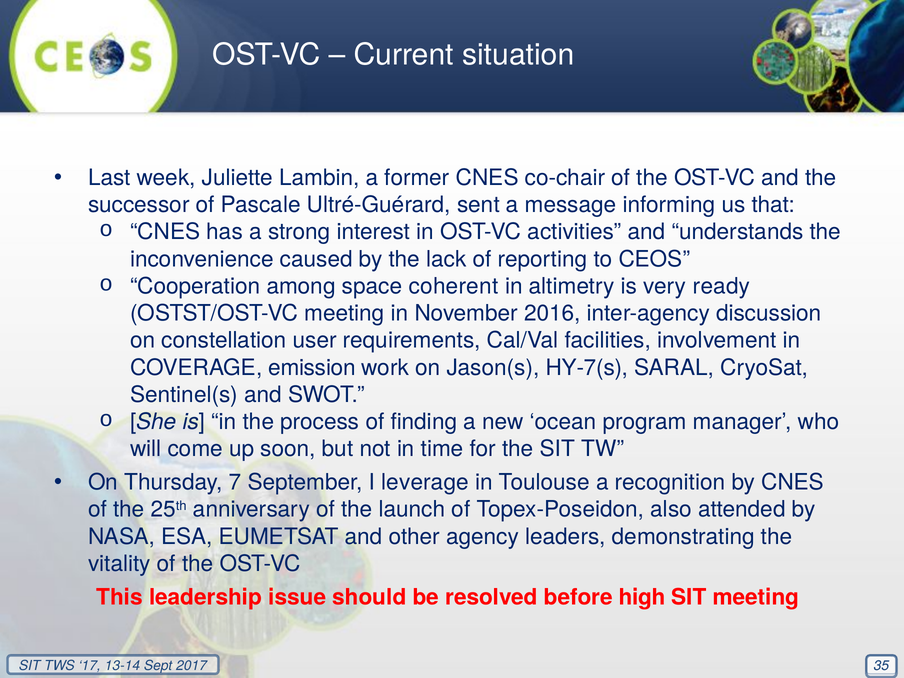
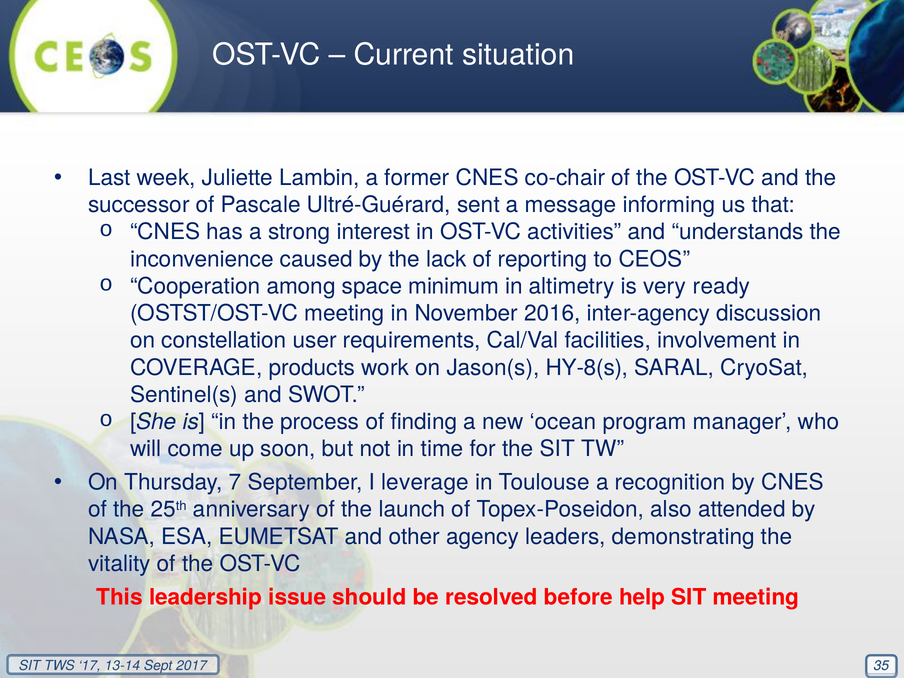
coherent: coherent -> minimum (454, 286)
emission: emission -> products (312, 368)
HY-7(s: HY-7(s -> HY-8(s (587, 368)
high: high -> help (642, 597)
